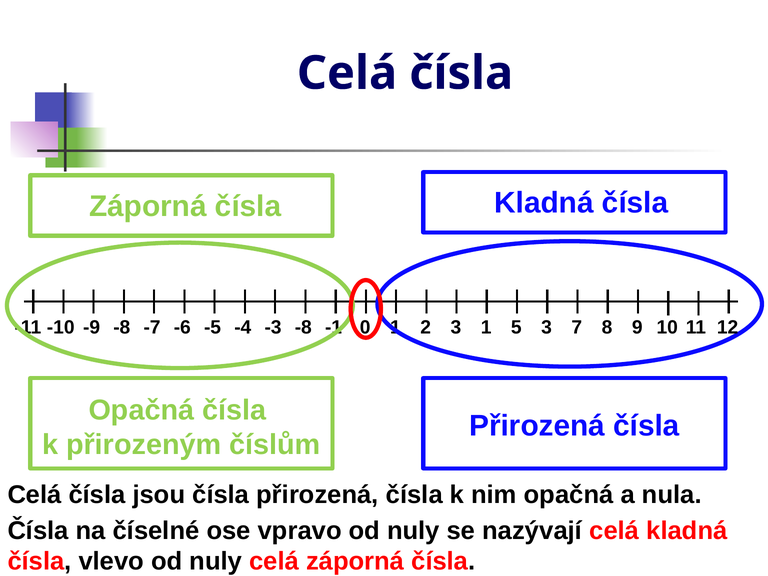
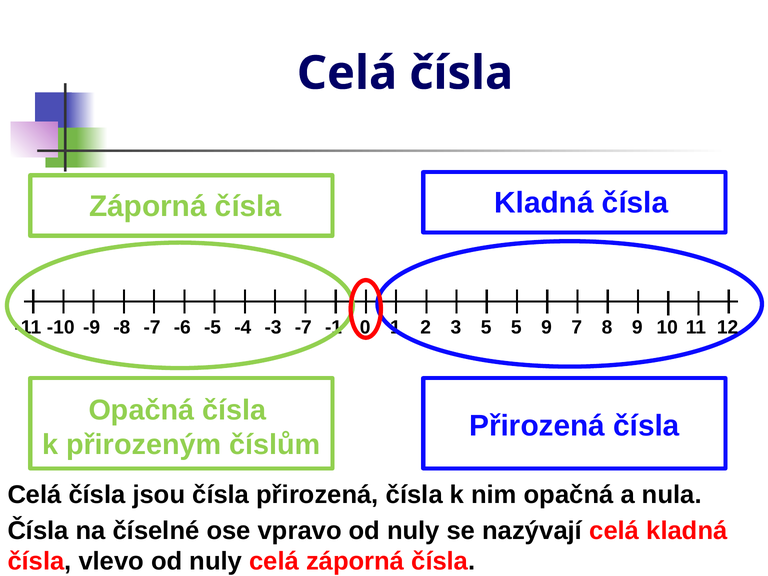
-8: -8 -> -7 (303, 327)
3 1: 1 -> 5 (486, 327)
5 3: 3 -> 9 (547, 327)
